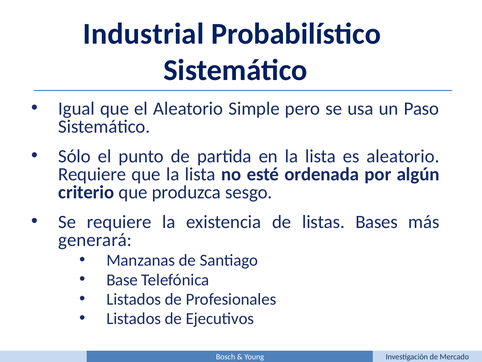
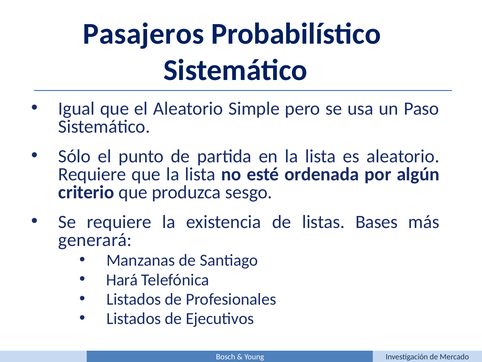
Industrial: Industrial -> Pasajeros (143, 34)
Base: Base -> Hará (122, 279)
